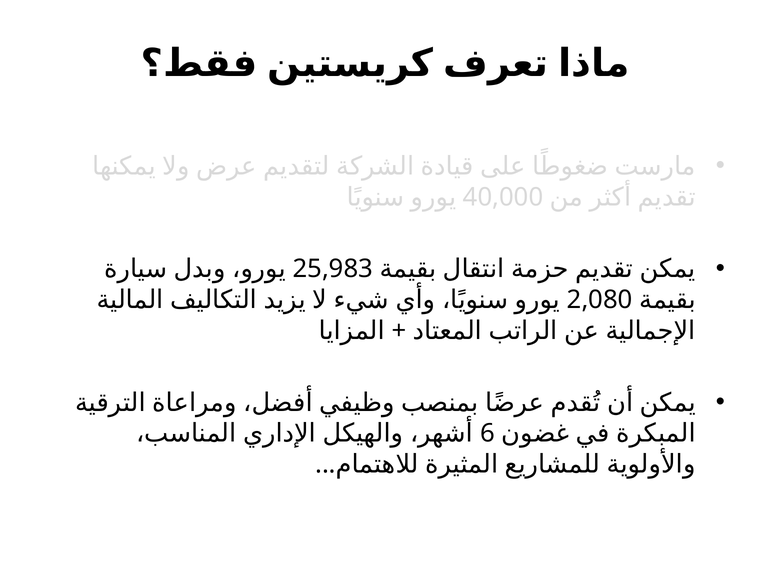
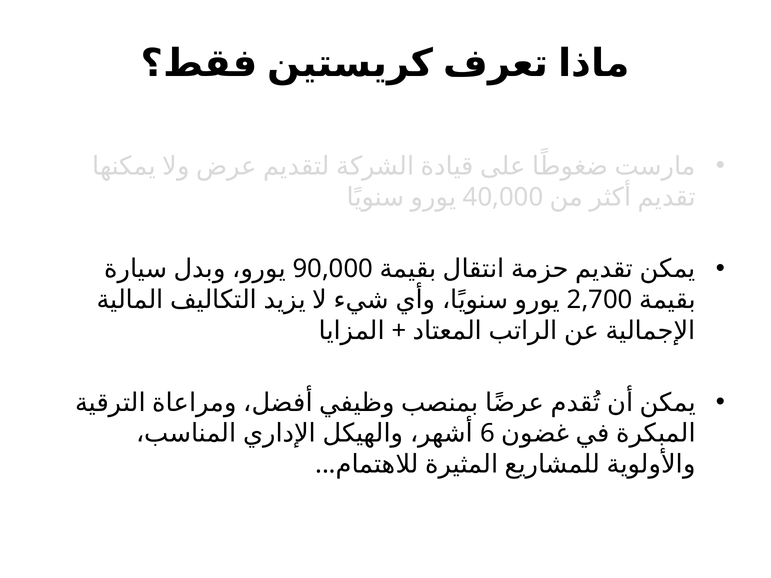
25,983: 25,983 -> 90,000 (333, 269)
2,080: 2,080 -> 2,700 (600, 300)
